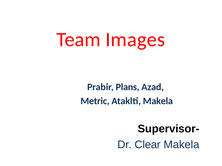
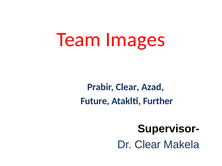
Prabir Plans: Plans -> Clear (128, 87)
Metric: Metric -> Future (95, 101)
Ataklti Makela: Makela -> Further (158, 101)
